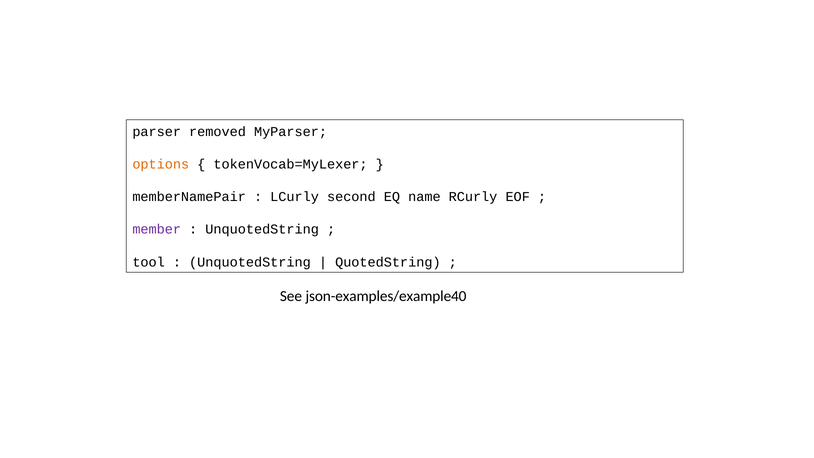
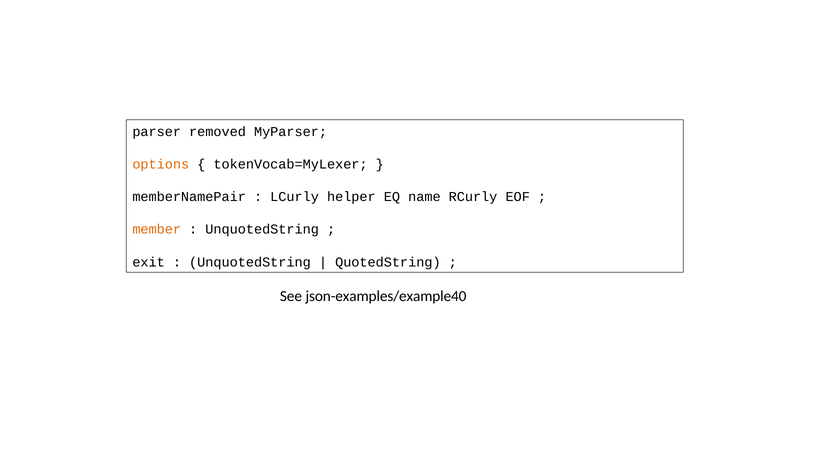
second: second -> helper (351, 197)
member colour: purple -> orange (157, 229)
tool: tool -> exit (149, 262)
